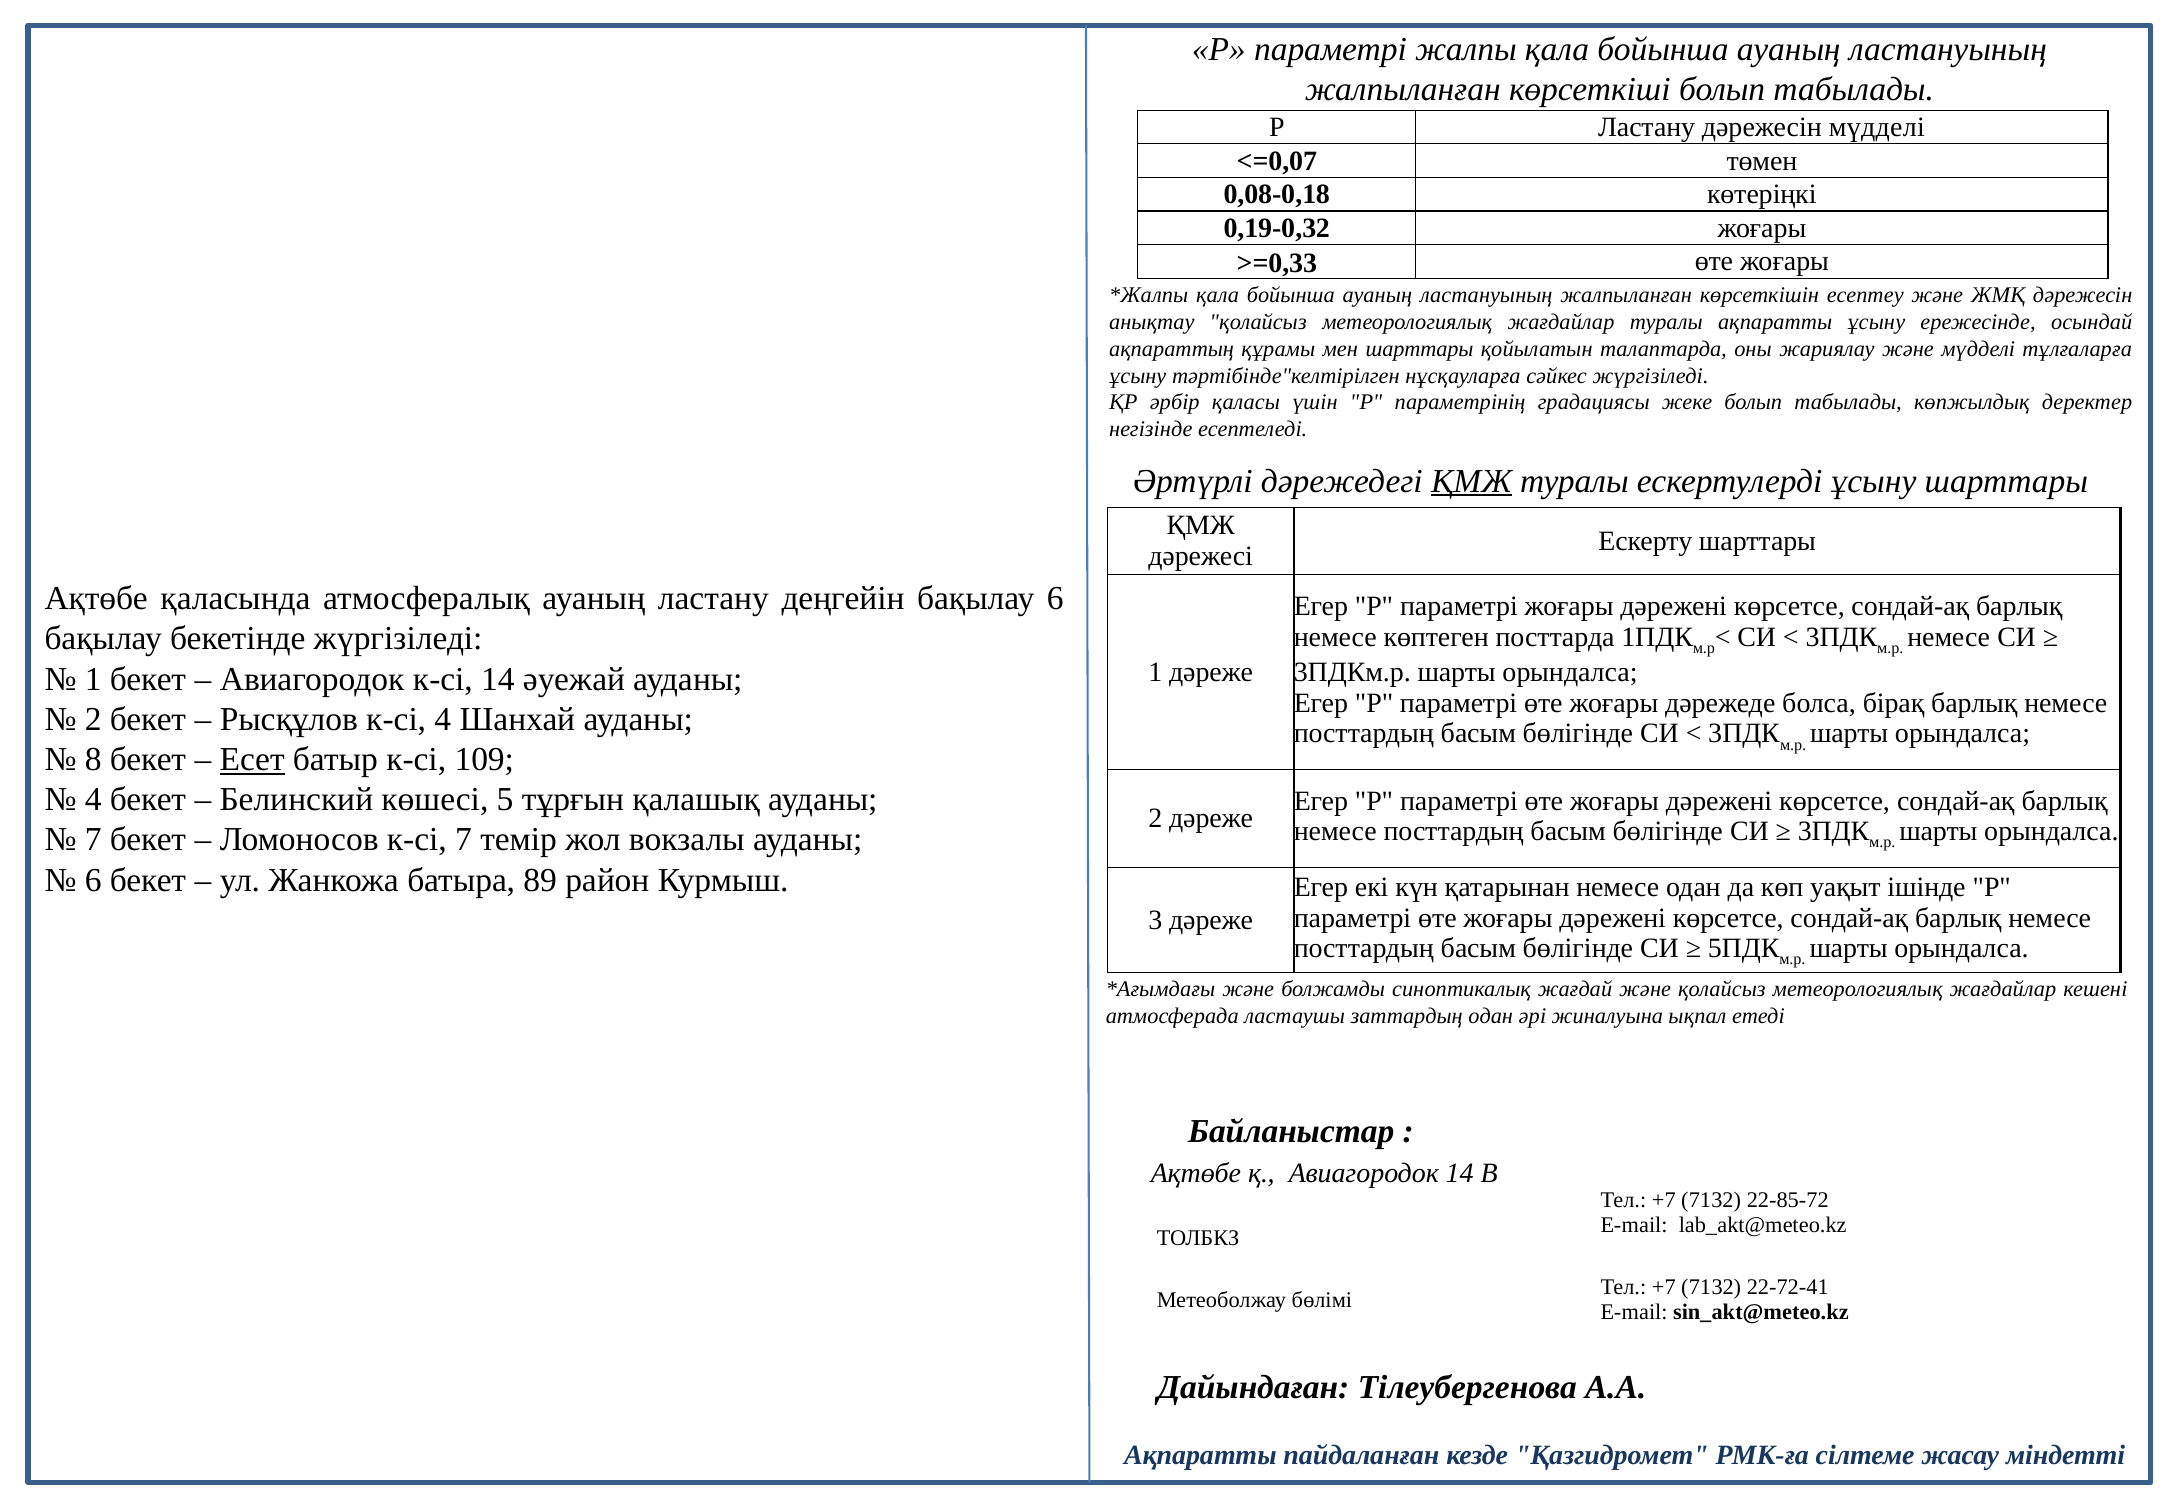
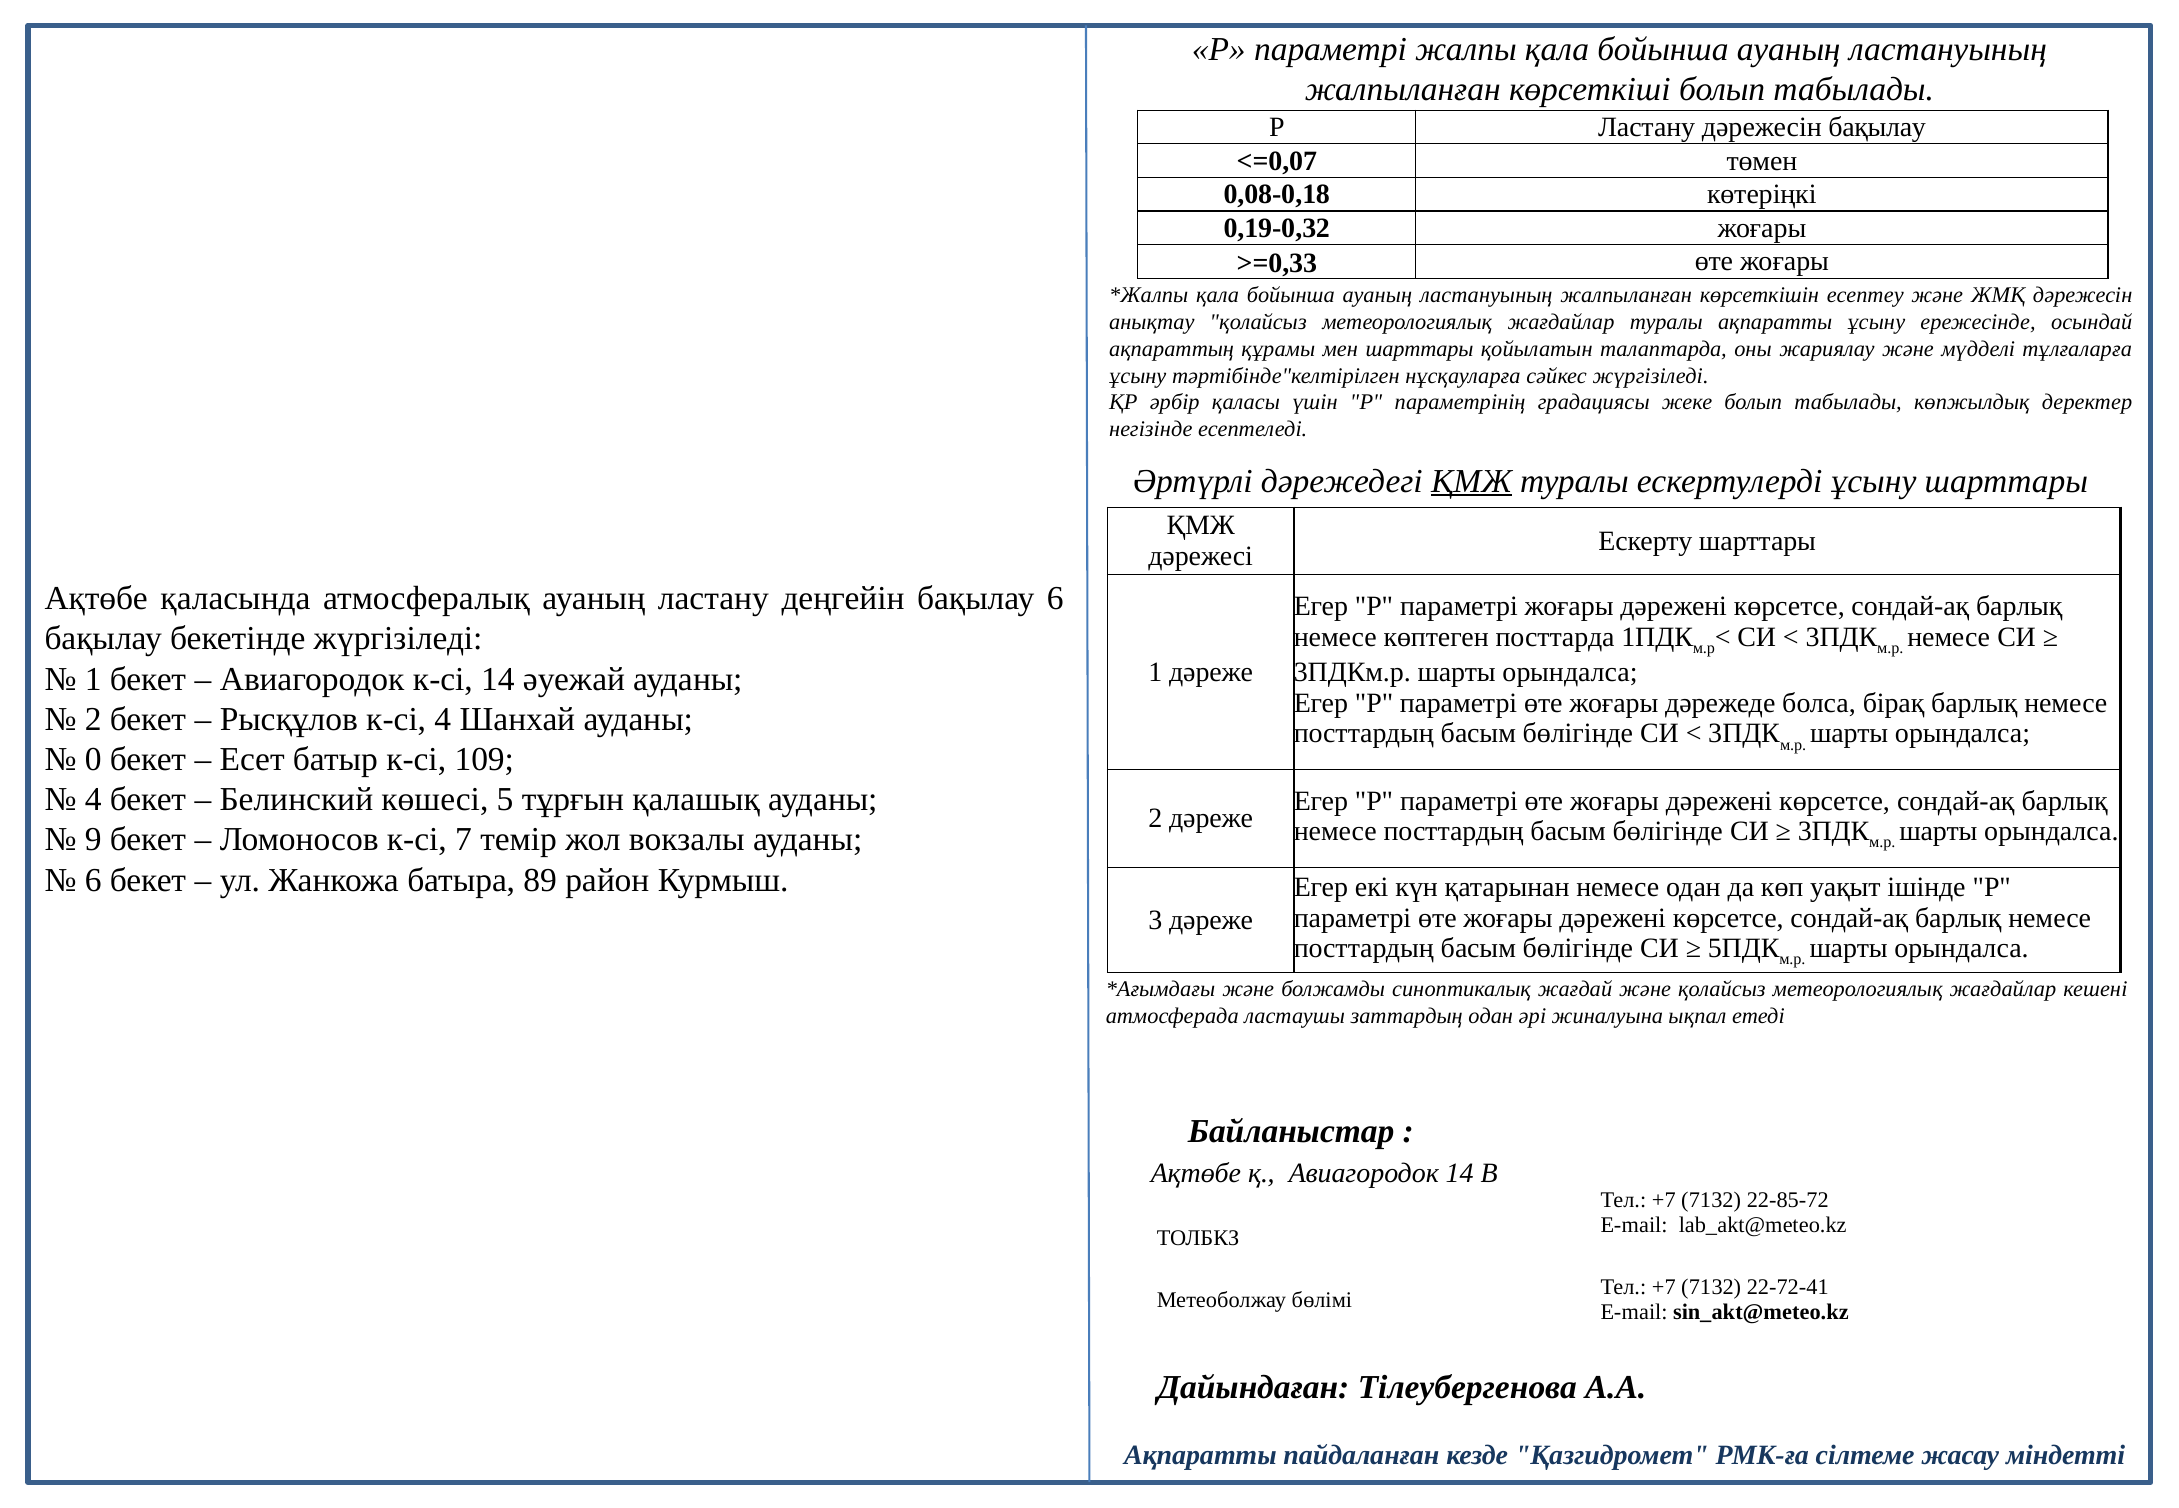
дәрежесін мүдделі: мүдделі -> бақылау (1877, 127)
8: 8 -> 0 (93, 760)
Есет underline: present -> none (252, 760)
7: 7 -> 9 (93, 840)
